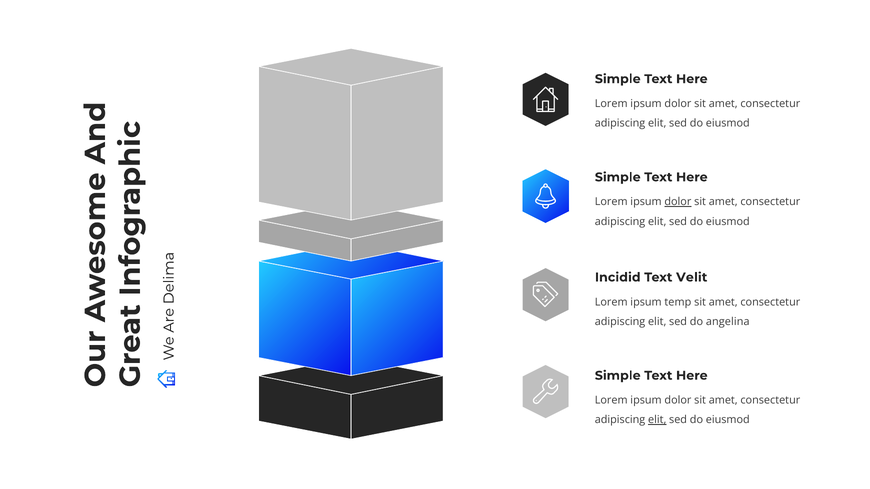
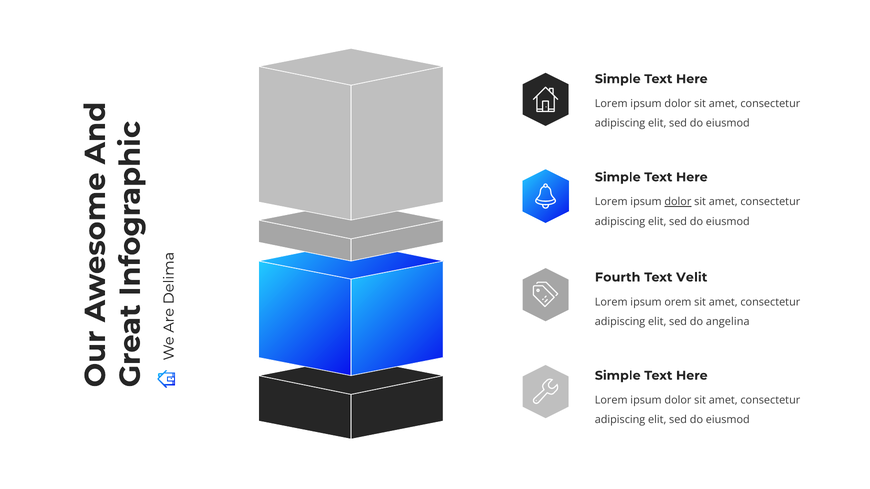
Incidid: Incidid -> Fourth (618, 278)
temp: temp -> orem (678, 302)
elit underline: present -> none (657, 420)
